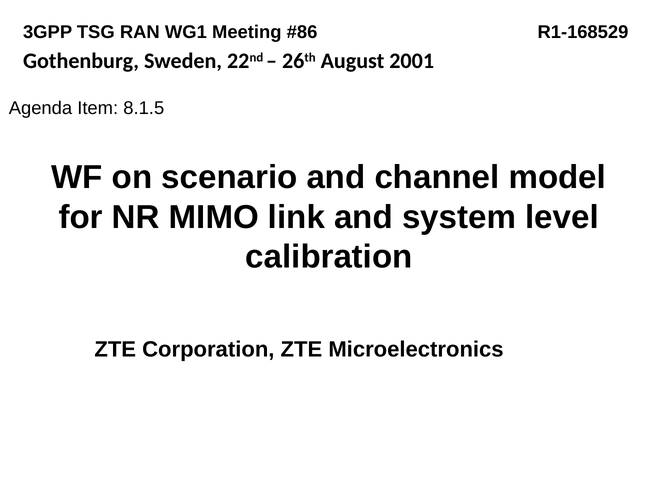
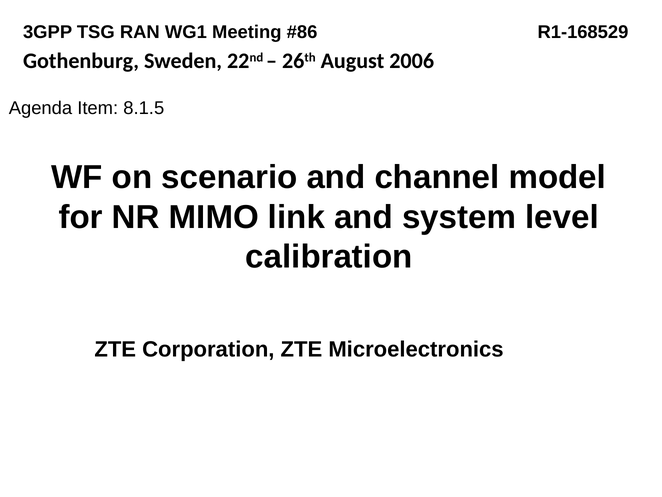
2001: 2001 -> 2006 (412, 61)
